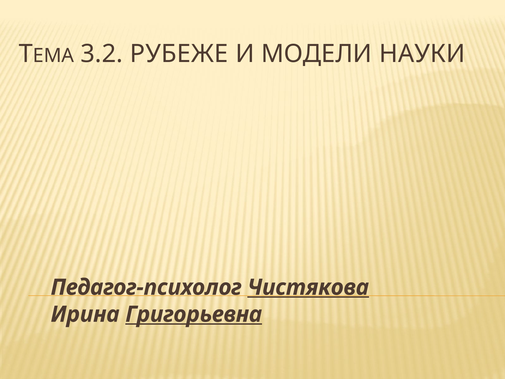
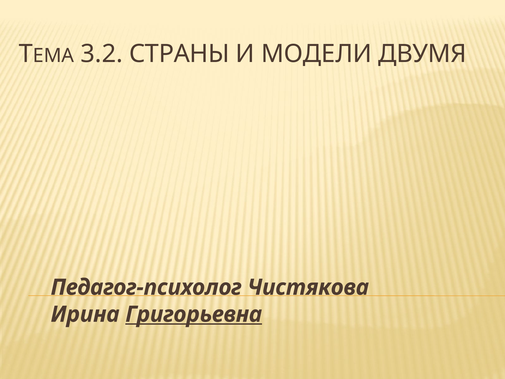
РУБЕЖЕ: РУБЕЖЕ -> СТРАНЫ (179, 54)
НАУКИ: НАУКИ -> ДВУМЯ (422, 54)
Чистякова underline: present -> none (308, 287)
